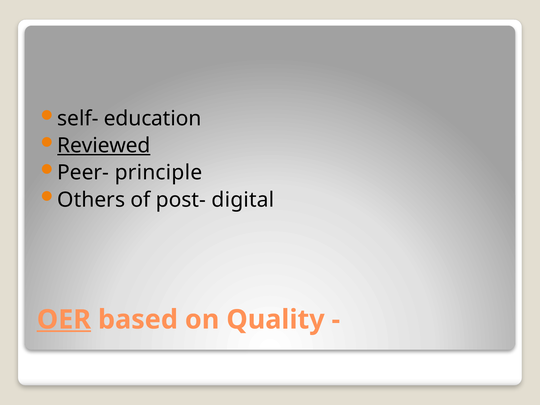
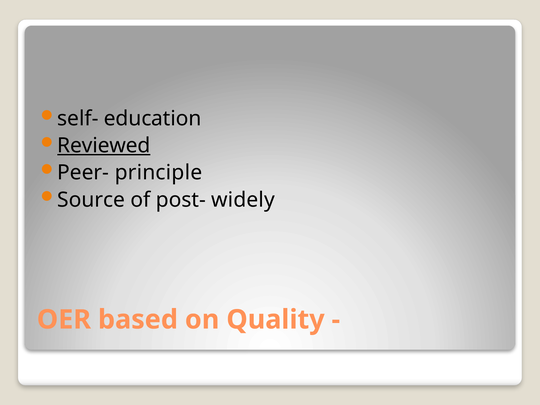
Others: Others -> Source (91, 200)
digital: digital -> widely (243, 200)
OER underline: present -> none (64, 320)
